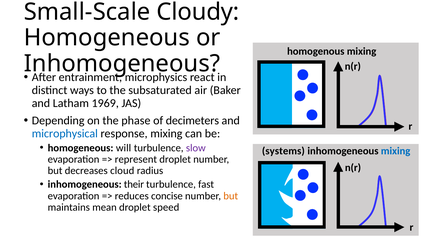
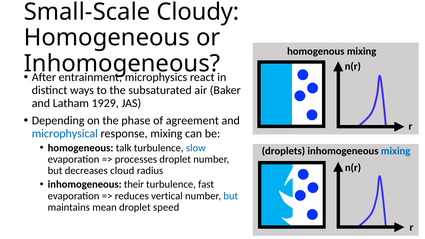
1969: 1969 -> 1929 (105, 103)
decimeters: decimeters -> agreement (192, 121)
will: will -> talk (124, 148)
slow colour: purple -> blue (196, 148)
systems: systems -> droplets (283, 151)
represent: represent -> processes (136, 159)
concise: concise -> vertical (167, 196)
but colour: orange -> blue (231, 196)
